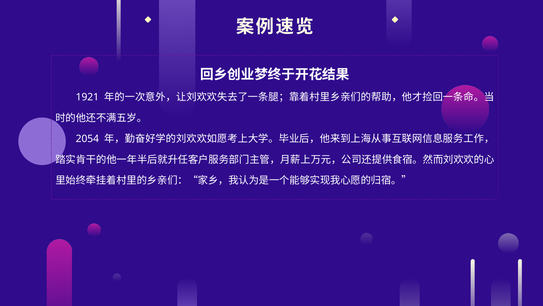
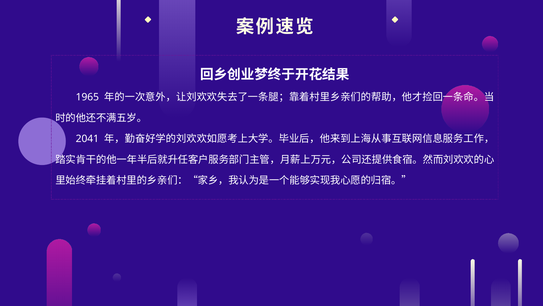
1921: 1921 -> 1965 (87, 97)
2054: 2054 -> 2041 (87, 139)
